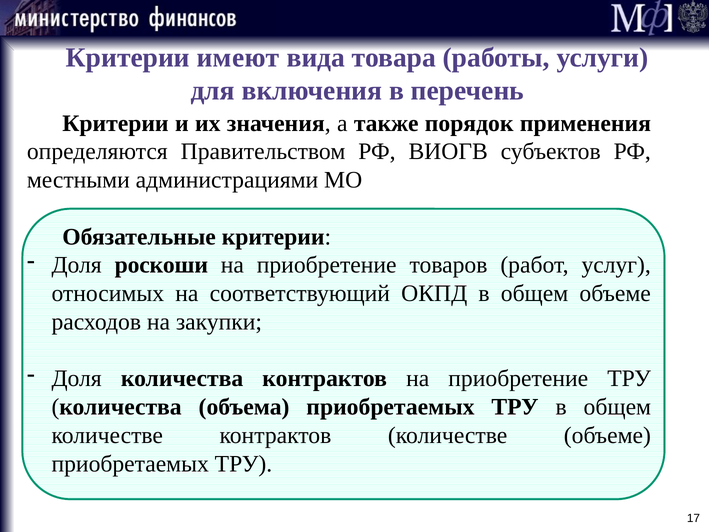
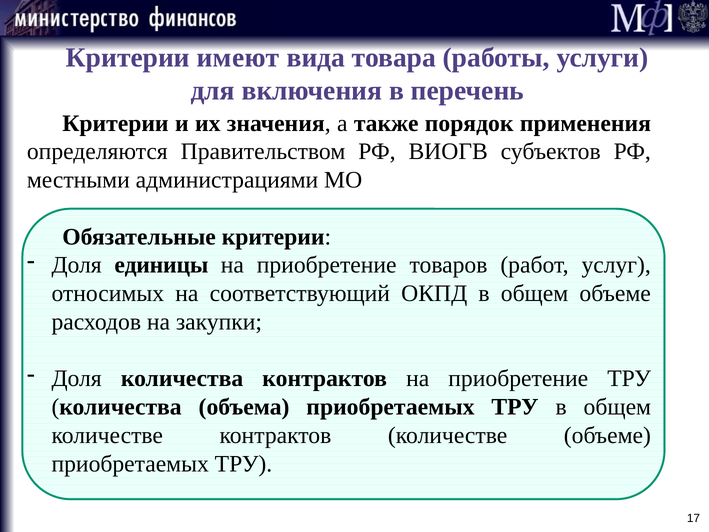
роскоши: роскоши -> единицы (161, 265)
